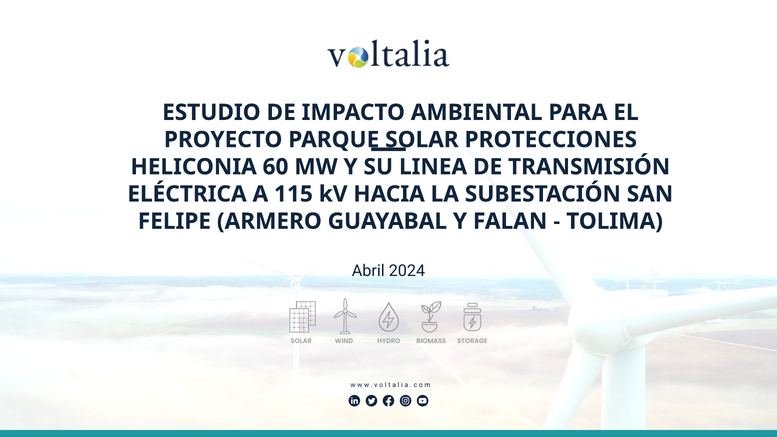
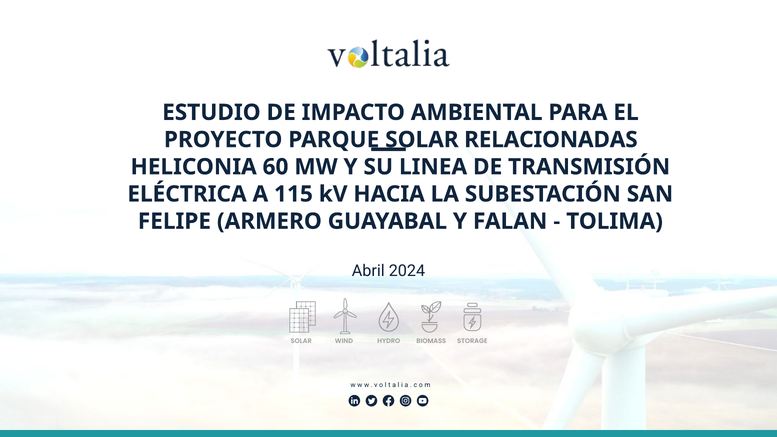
PROTECCIONES: PROTECCIONES -> RELACIONADAS (551, 140)
